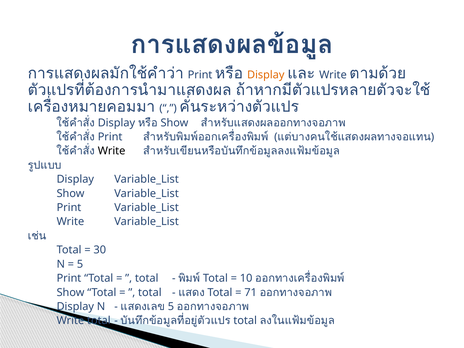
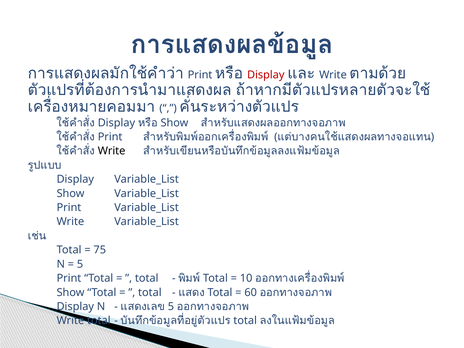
Display colour: orange -> red (266, 75)
30: 30 -> 75 (100, 250)
71: 71 -> 60 (251, 292)
